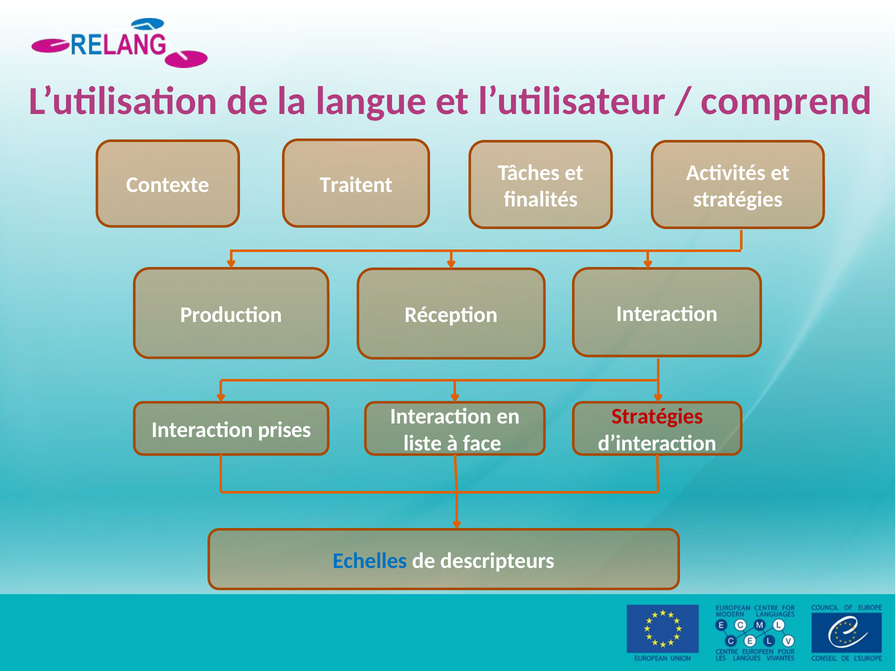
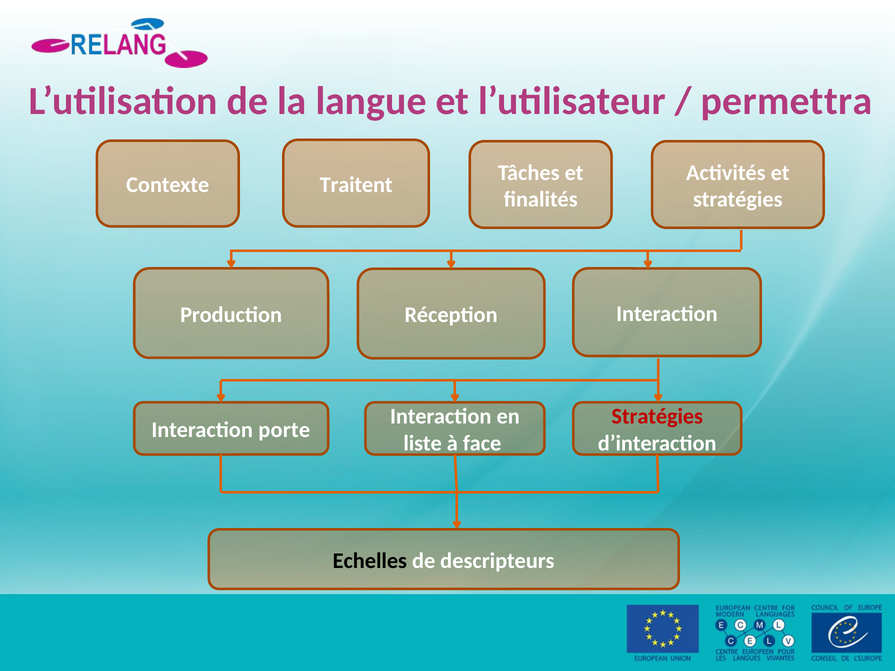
comprend: comprend -> permettra (786, 101)
prises: prises -> porte (284, 430)
Echelles colour: blue -> black (370, 561)
